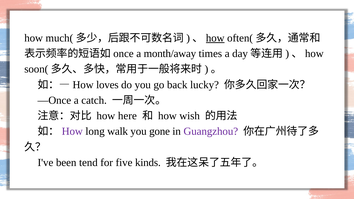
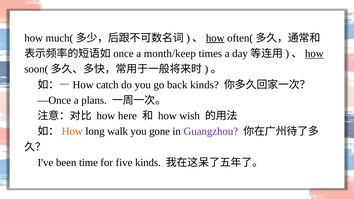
month/away: month/away -> month/keep (170, 54)
how underline: none -> present (314, 54)
loves: loves -> catch (107, 85)
back lucky: lucky -> kinds (204, 85)
catch: catch -> plans (94, 100)
How colour: purple -> orange (72, 132)
tend: tend -> time (88, 163)
